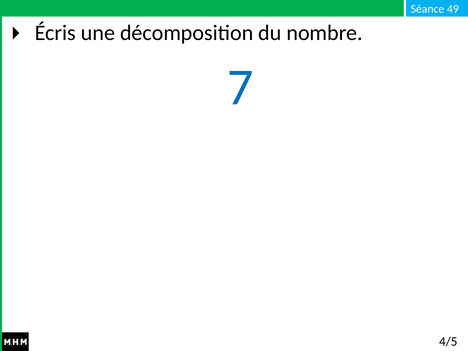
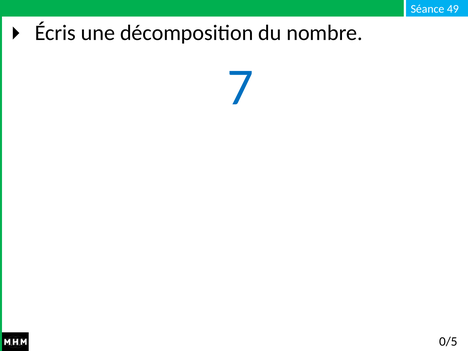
4/5: 4/5 -> 0/5 (448, 341)
